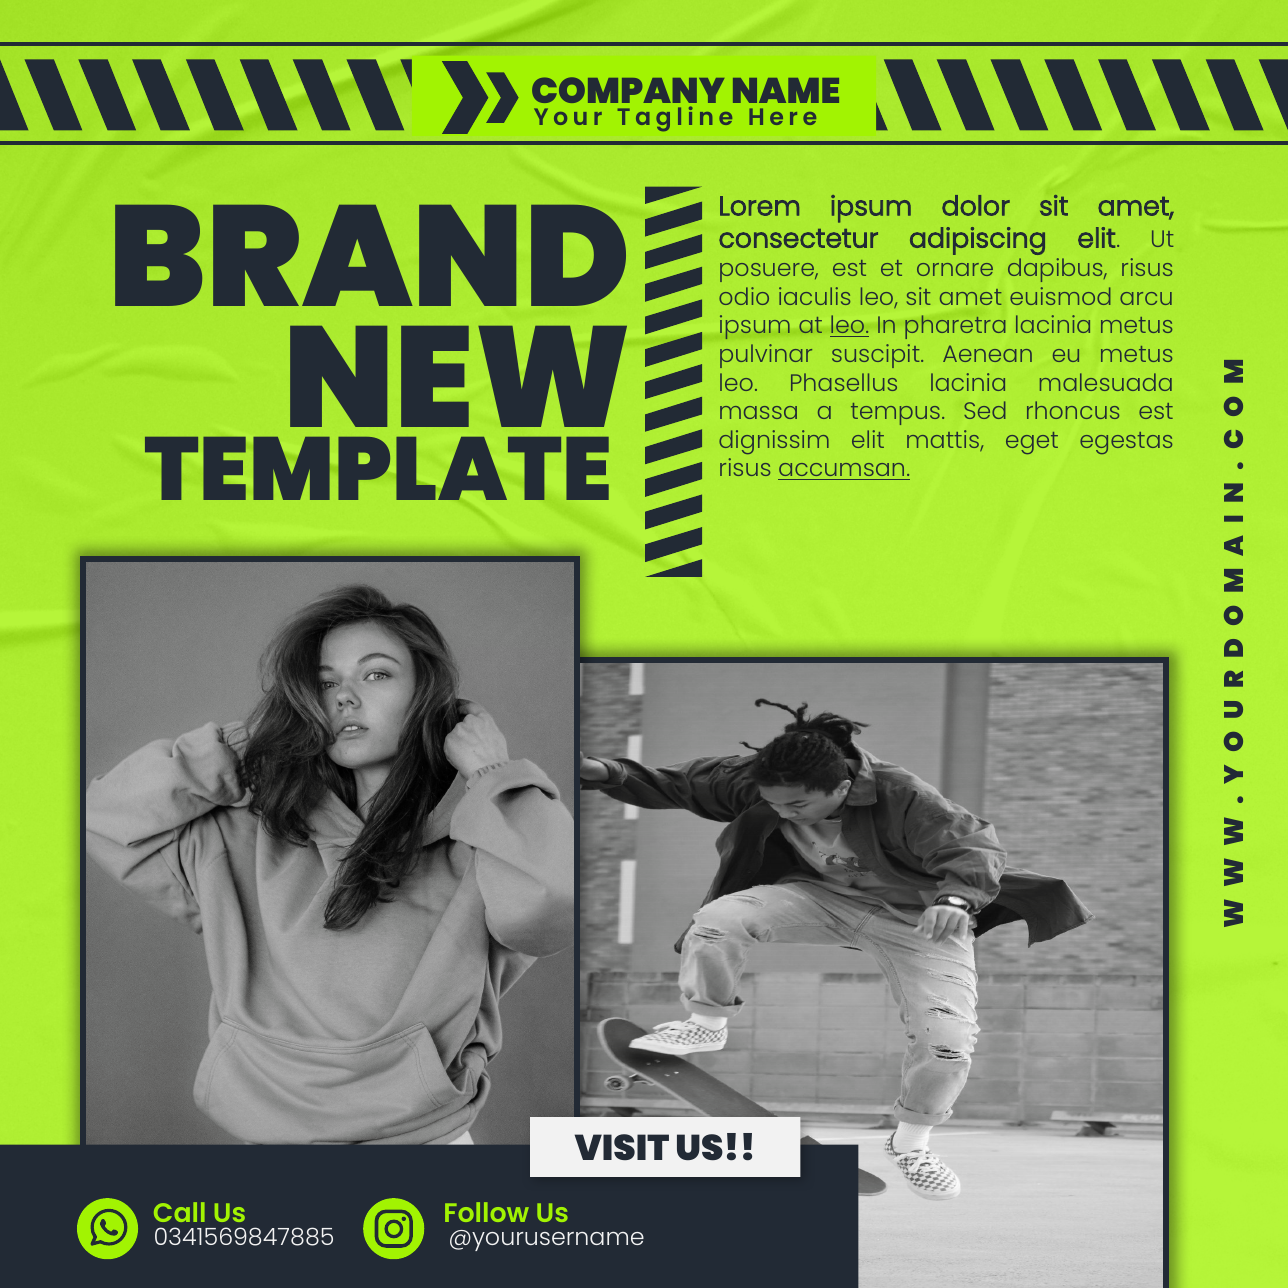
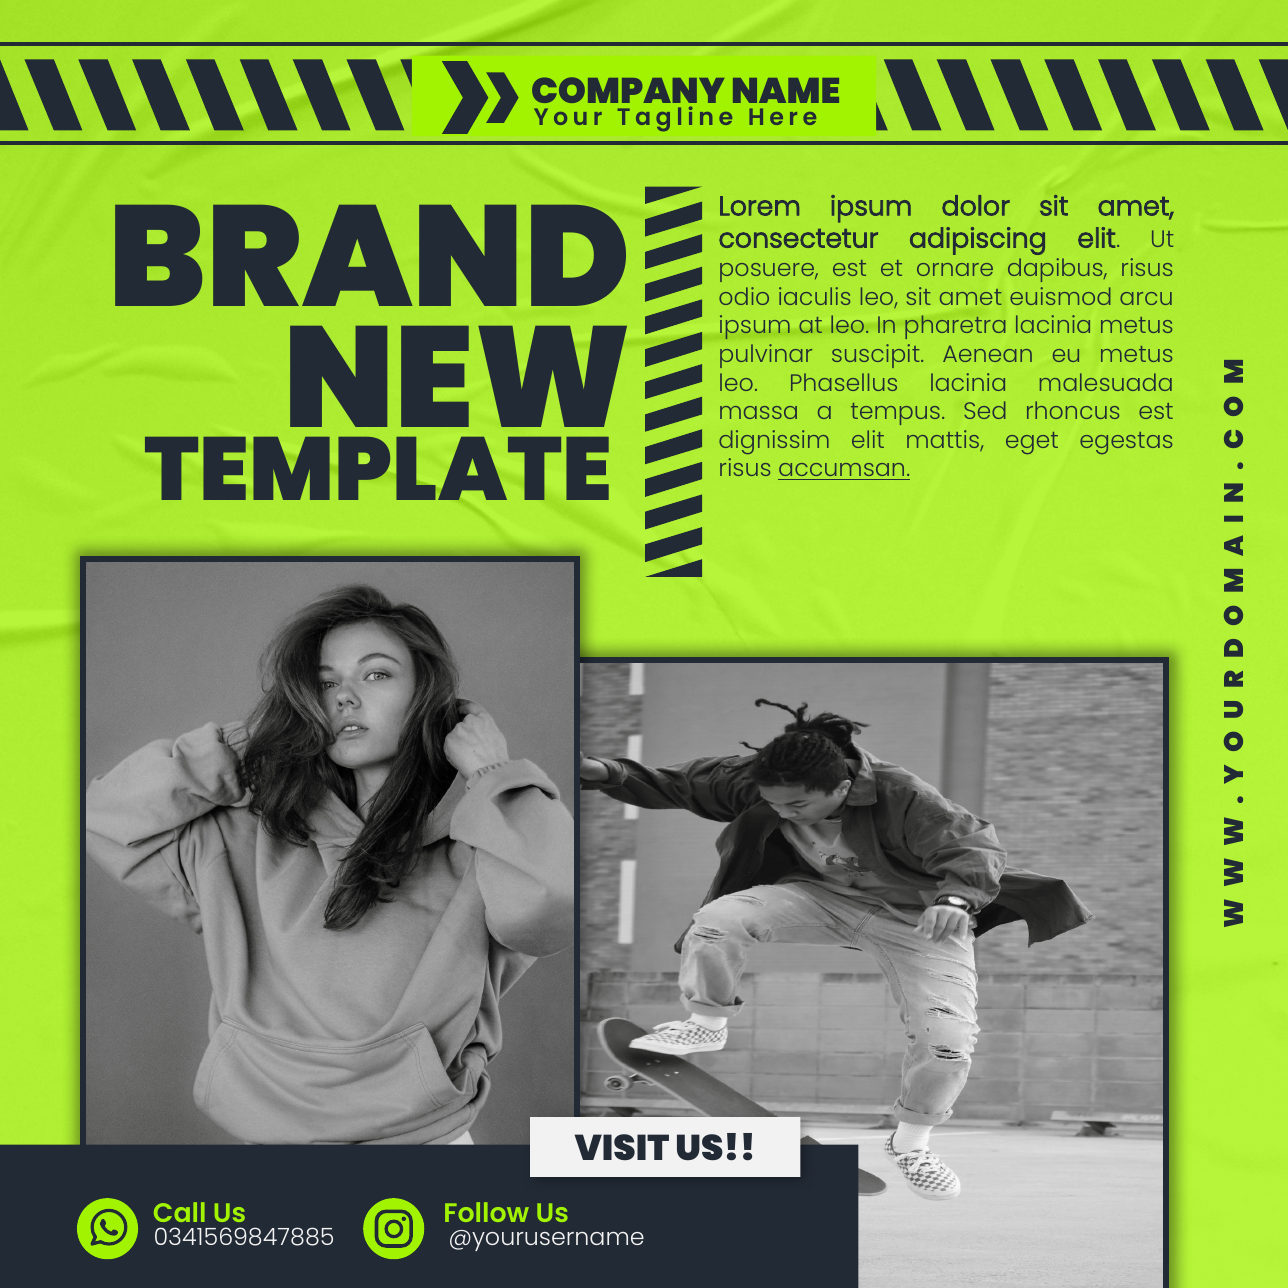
leo underline: present -> none (850, 326)
